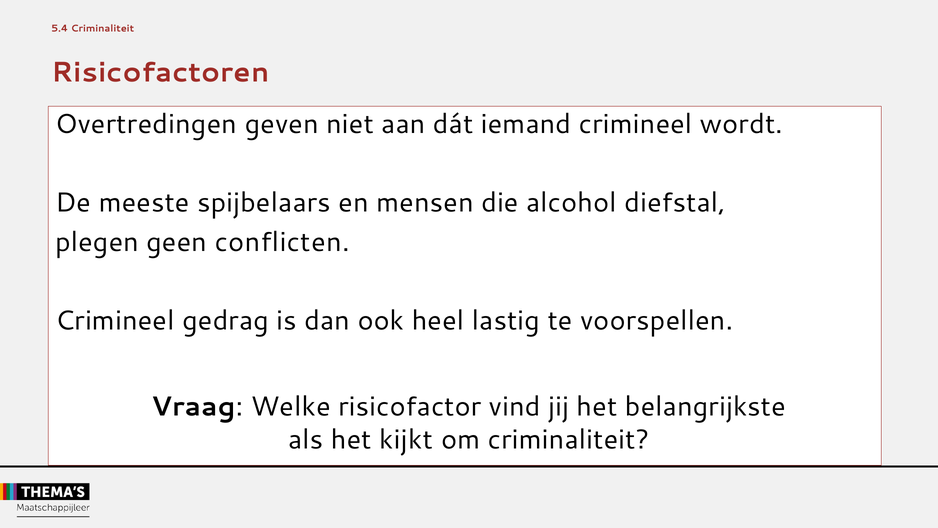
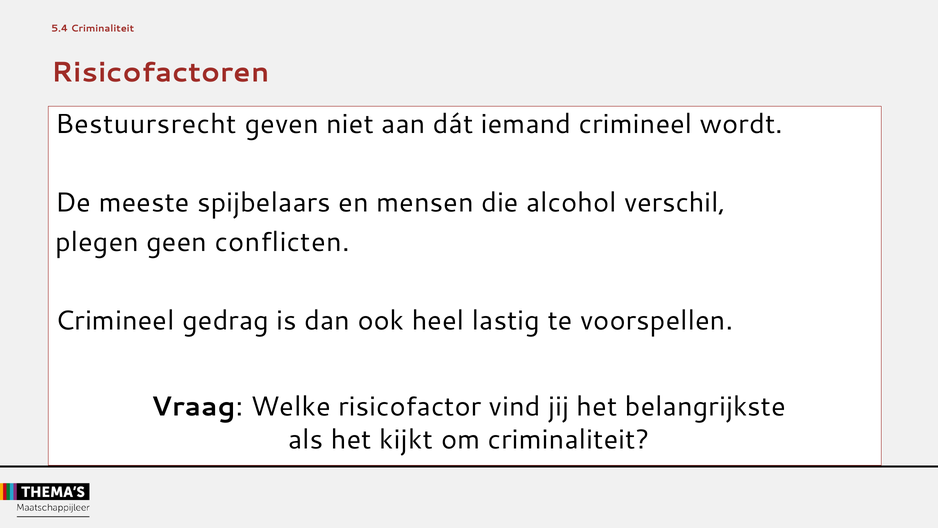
Overtredingen: Overtredingen -> Bestuursrecht (146, 124)
diefstal: diefstal -> verschil (675, 203)
